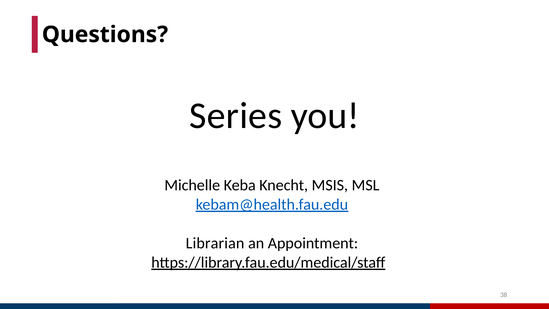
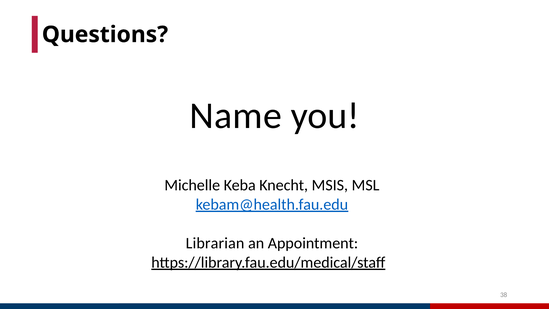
Series: Series -> Name (236, 116)
